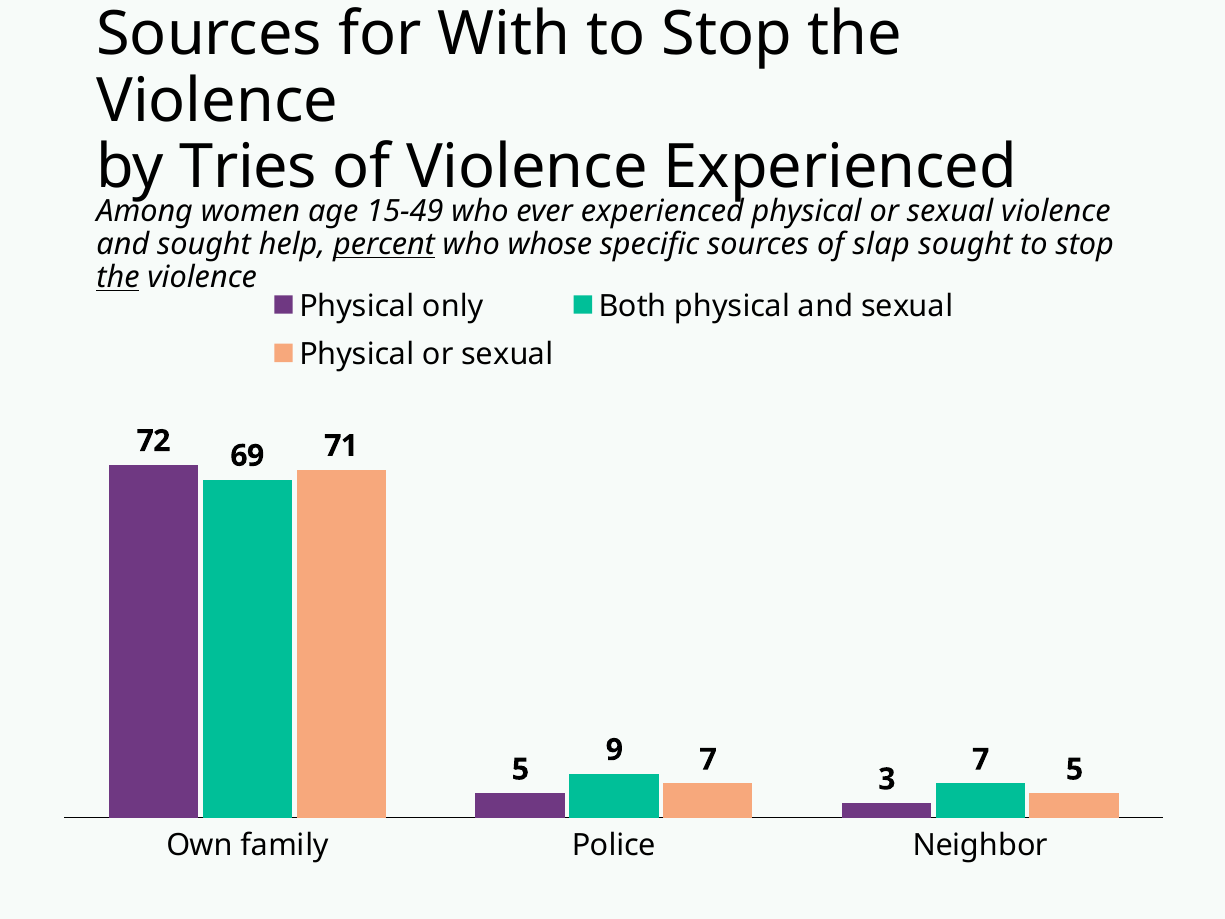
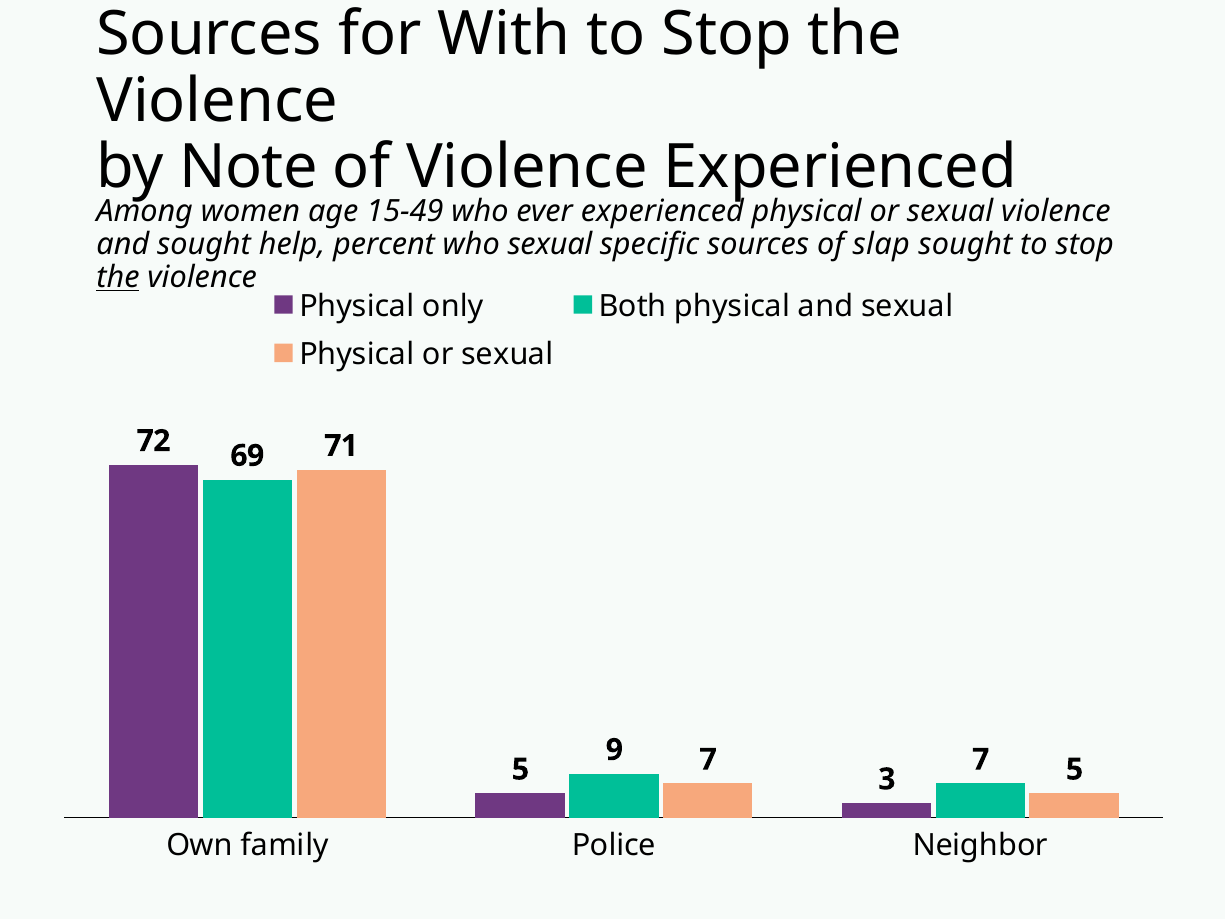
Tries: Tries -> Note (248, 167)
percent underline: present -> none (384, 244)
who whose: whose -> sexual (550, 244)
